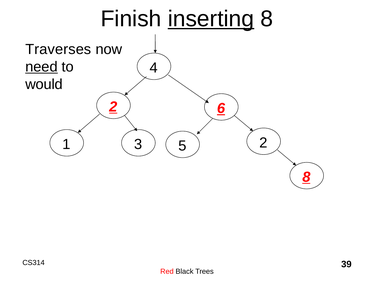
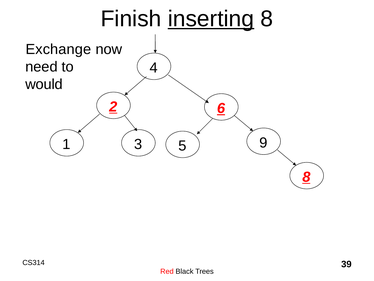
Traverses: Traverses -> Exchange (58, 49)
need underline: present -> none (42, 67)
5 2: 2 -> 9 (263, 142)
